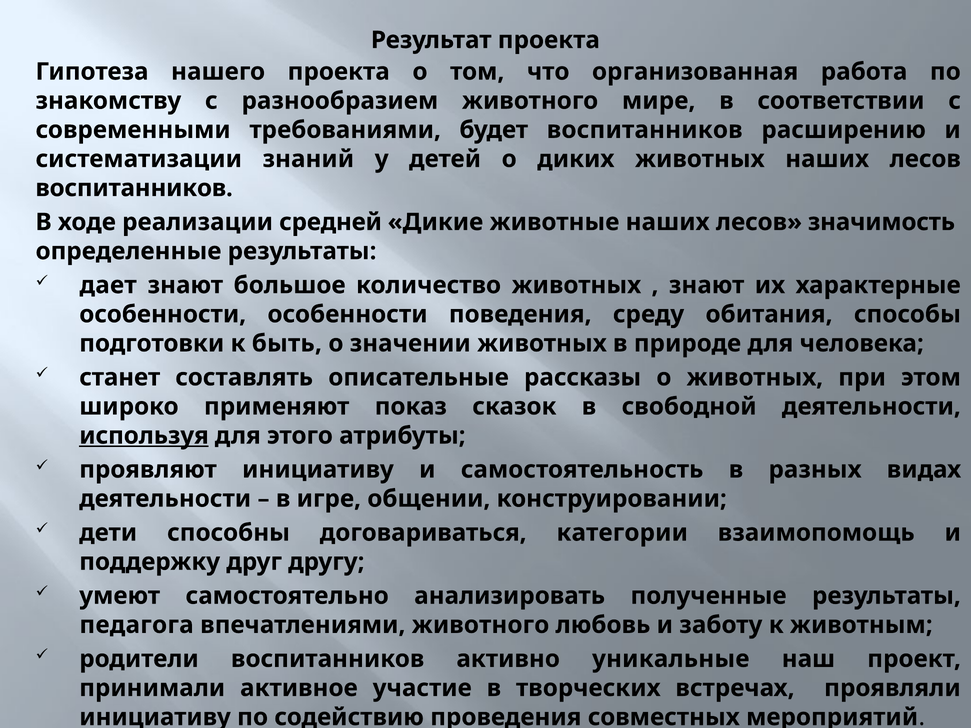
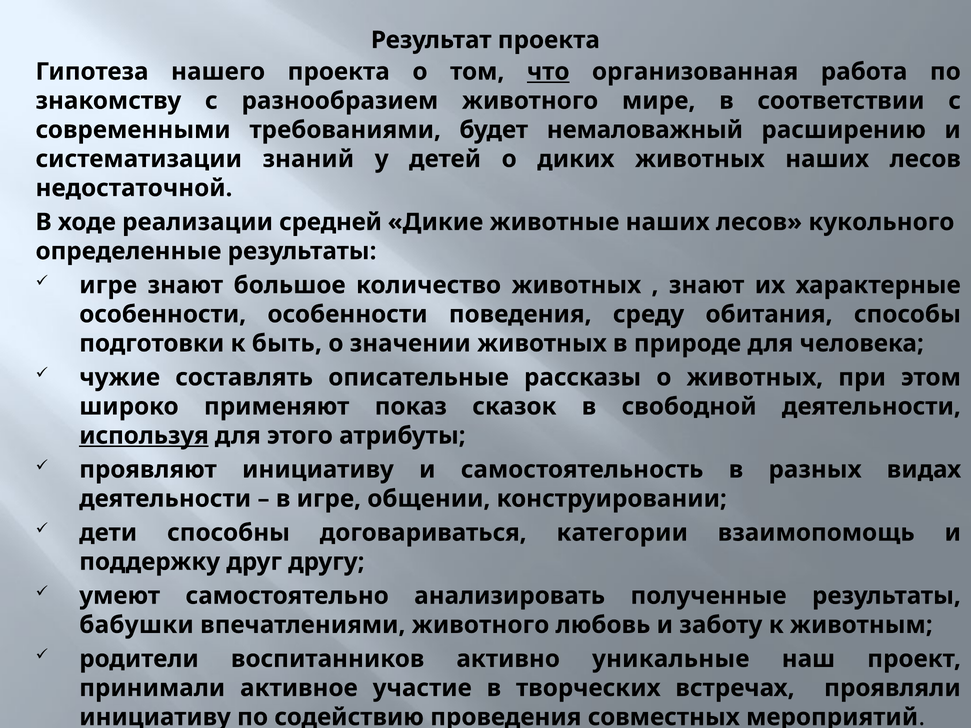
что underline: none -> present (548, 72)
будет воспитанников: воспитанников -> немаловажный (645, 130)
воспитанников: воспитанников -> недостаточной (134, 188)
значимость: значимость -> кукольного (881, 222)
дает: дает -> игре (108, 285)
станет: станет -> чужие (120, 378)
педагога: педагога -> бабушки (137, 625)
